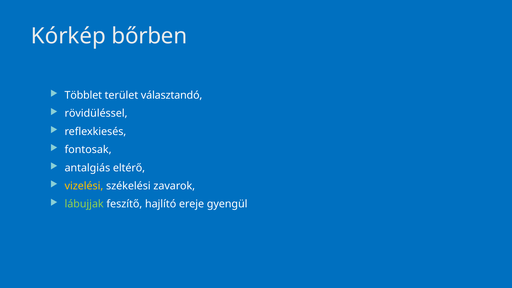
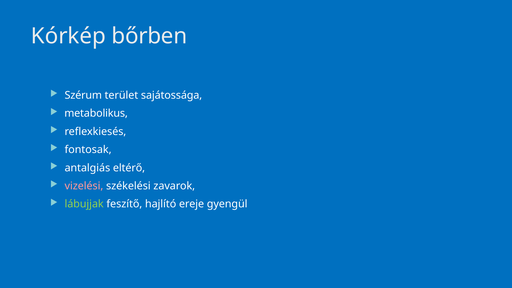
Többlet: Többlet -> Szérum (83, 95)
választandó: választandó -> sajátossága (172, 95)
rövidüléssel: rövidüléssel -> metabolikus (96, 113)
vizelési colour: yellow -> pink (84, 186)
